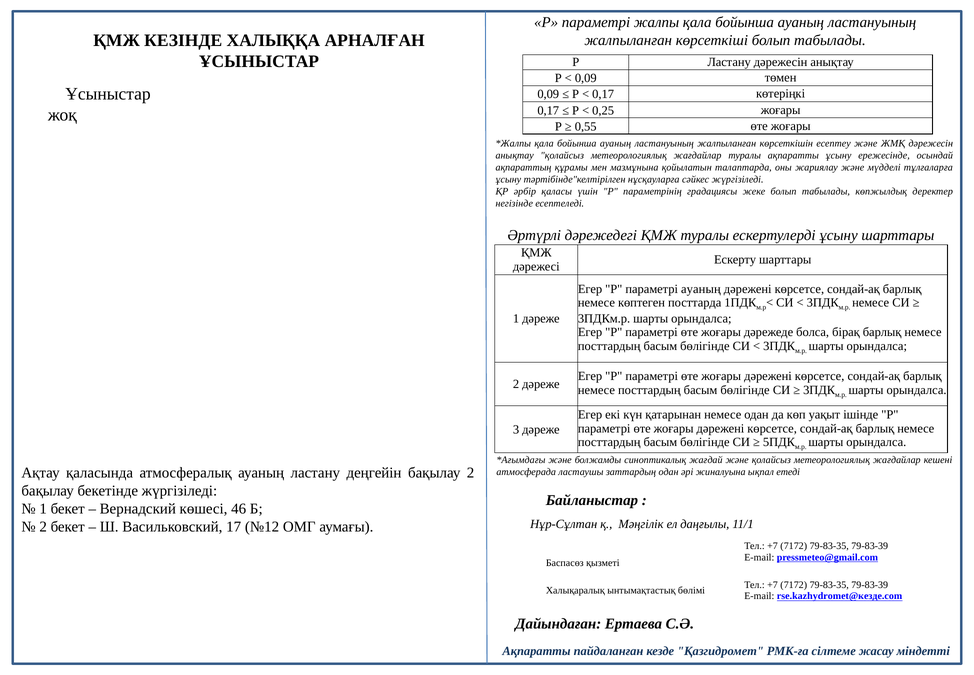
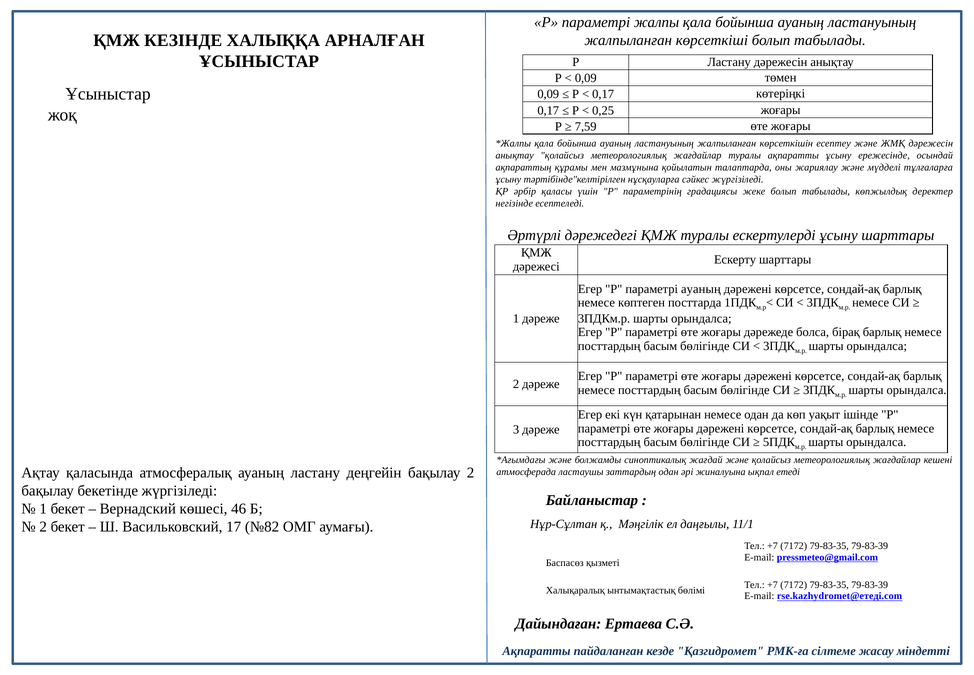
0,55: 0,55 -> 7,59 (586, 126)
№12: №12 -> №82 (262, 526)
rse.kazhydromet@кезде.com: rse.kazhydromet@кезде.com -> rse.kazhydromet@етеді.com (840, 596)
